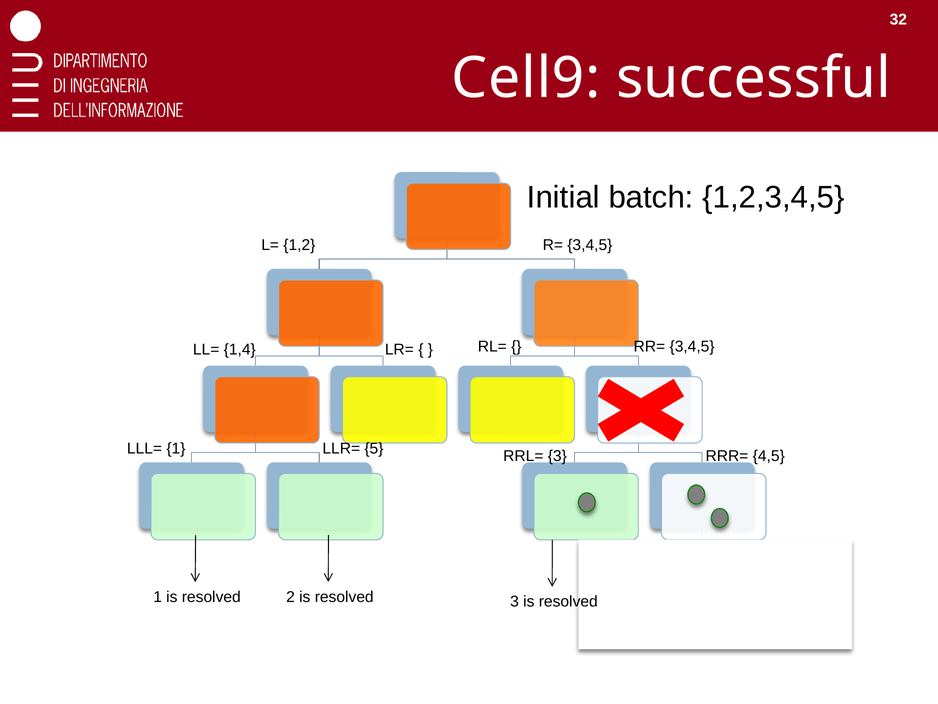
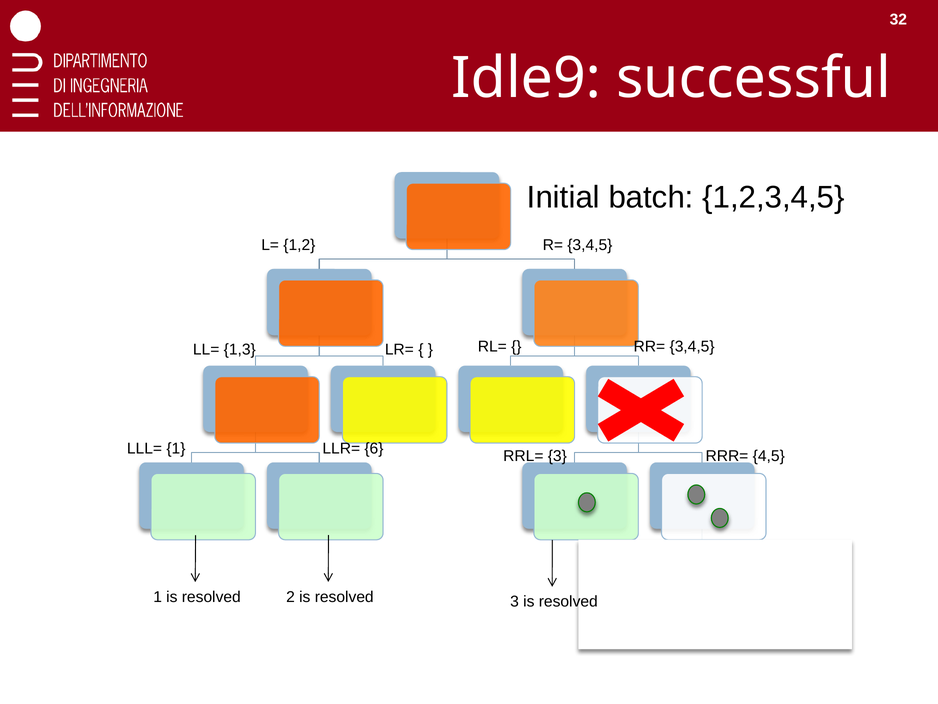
Cell9: Cell9 -> Idle9 (526, 78)
1,4: 1,4 -> 1,3 (240, 349)
5: 5 -> 6 (374, 448)
